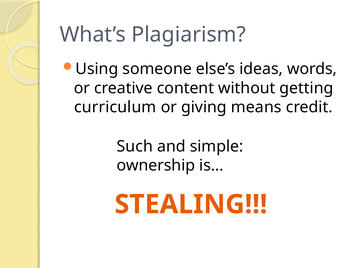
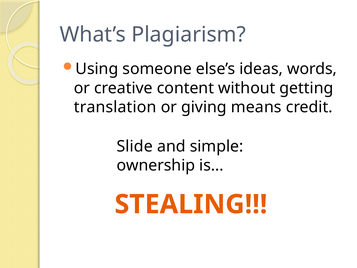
curriculum: curriculum -> translation (115, 107)
Such: Such -> Slide (135, 146)
